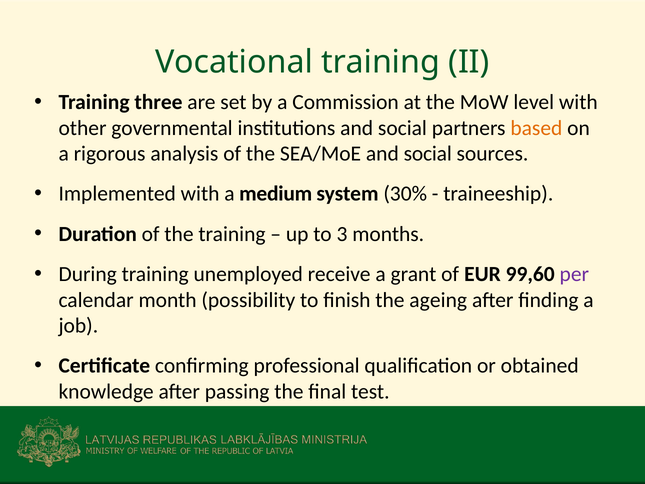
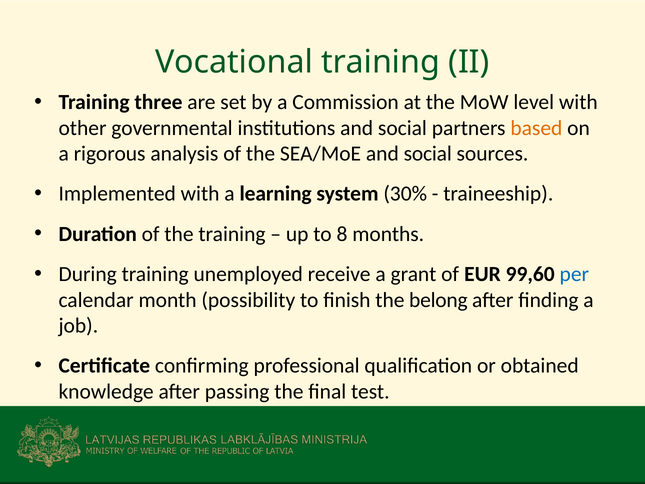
medium: medium -> learning (276, 194)
3: 3 -> 8 (342, 234)
per colour: purple -> blue (574, 274)
ageing: ageing -> belong (438, 300)
